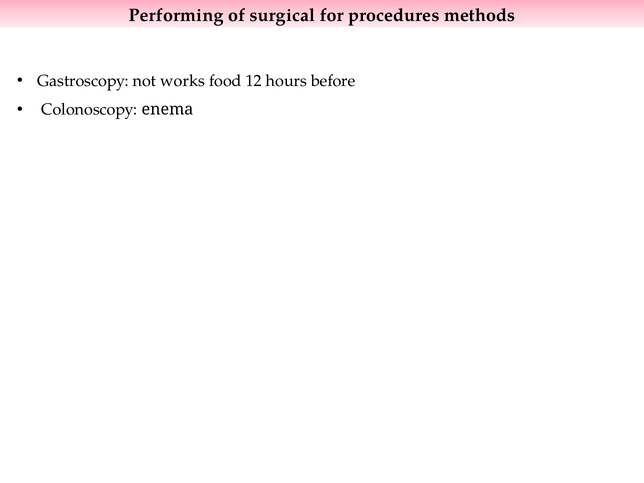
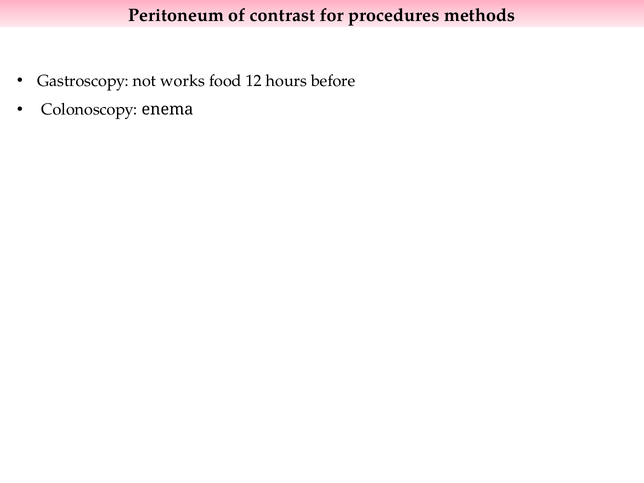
Performing: Performing -> Peritoneum (176, 15)
surgical: surgical -> contrast (283, 15)
